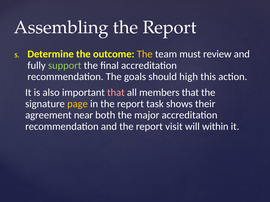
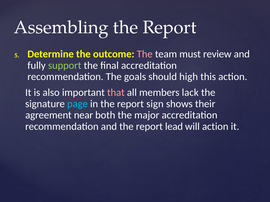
The colour: yellow -> pink (145, 54)
members that: that -> lack (190, 93)
page colour: yellow -> light blue (77, 104)
task: task -> sign (155, 104)
visit: visit -> lead (174, 127)
will within: within -> action (215, 127)
